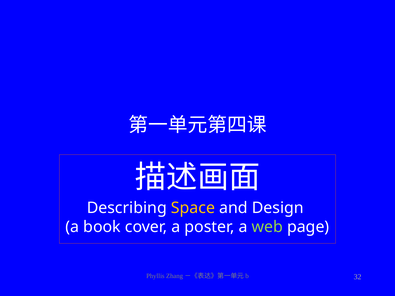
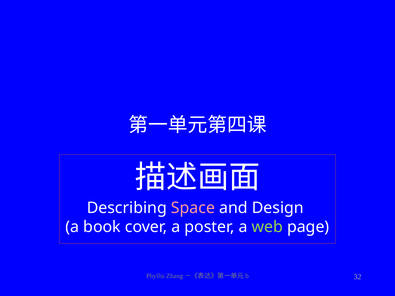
Space colour: yellow -> pink (193, 208)
